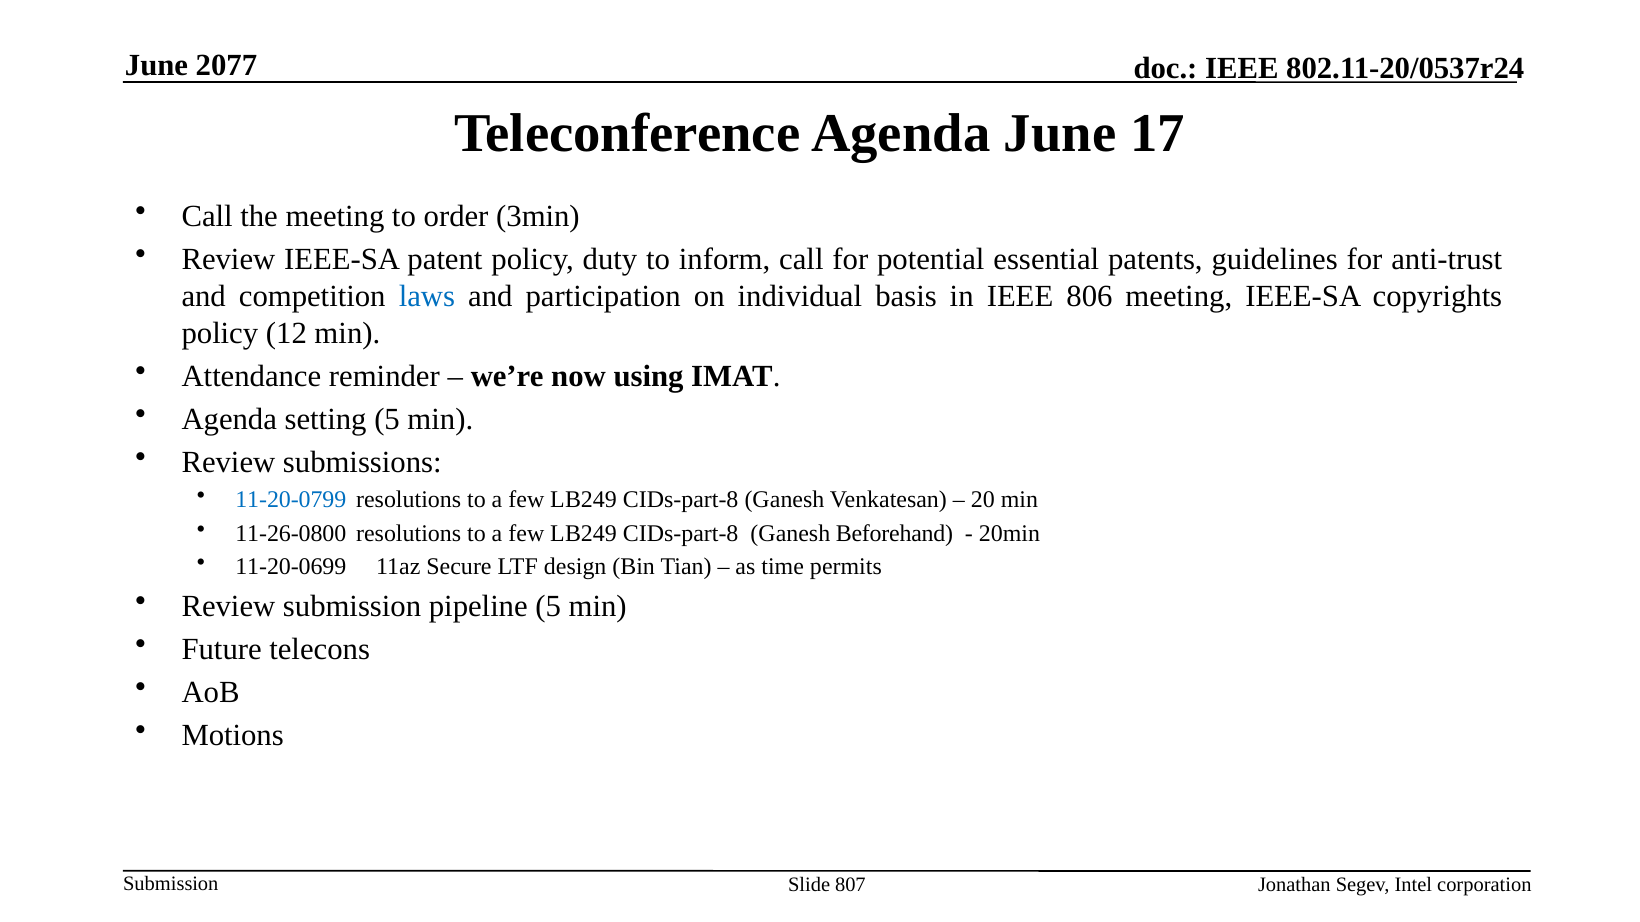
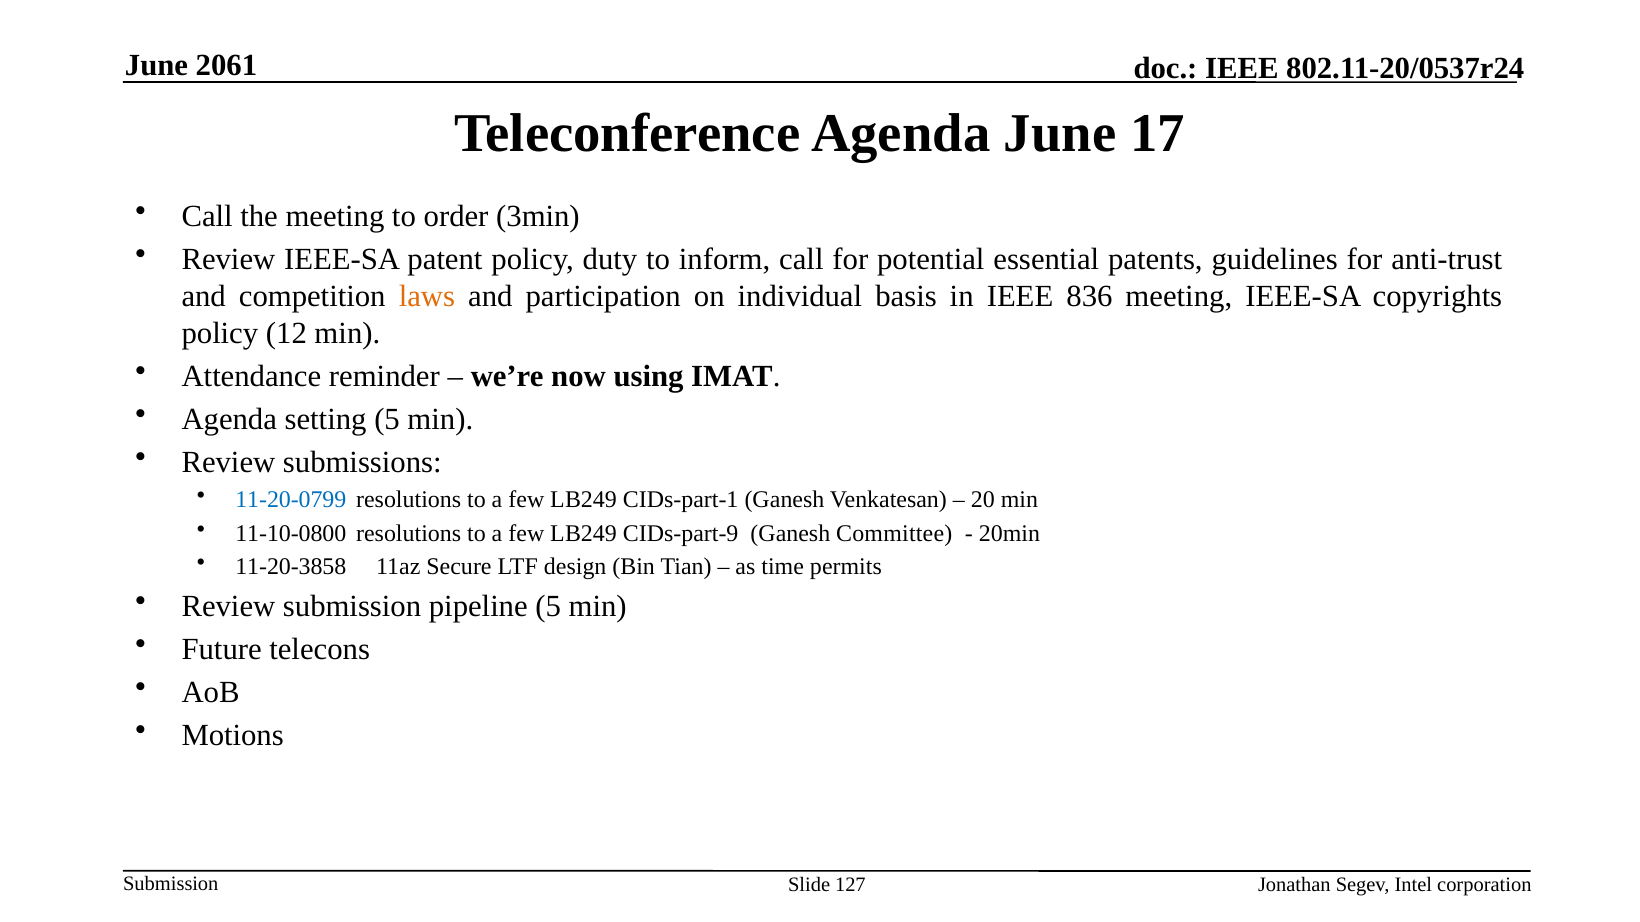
2077: 2077 -> 2061 (226, 65)
laws colour: blue -> orange (427, 297)
806: 806 -> 836 (1089, 297)
CIDs-part-8: CIDs-part-8 -> CIDs-part-1 (681, 500)
11-26-0800: 11-26-0800 -> 11-10-0800 (291, 533)
CIDs-part-8: CIDs-part-8 -> CIDs-part-9 (681, 533)
Beforehand: Beforehand -> Committee (894, 533)
11-20-0699: 11-20-0699 -> 11-20-3858 (291, 567)
807: 807 -> 127 (850, 885)
